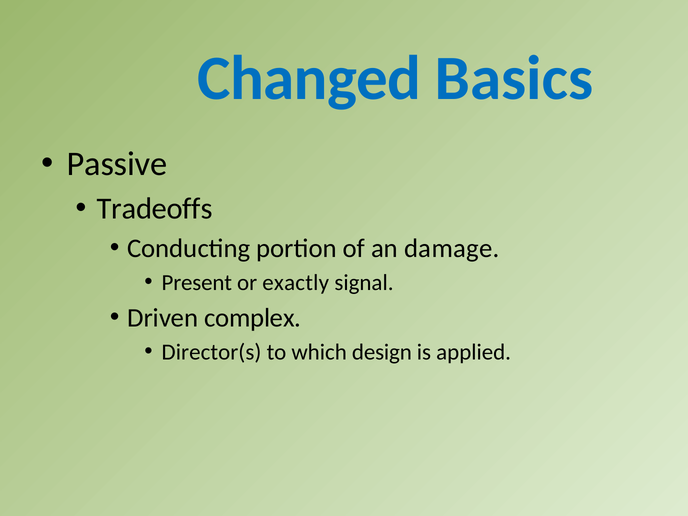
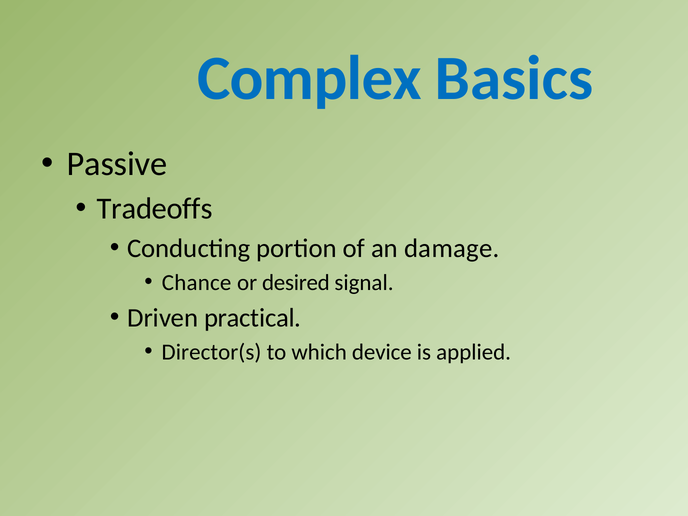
Changed: Changed -> Complex (309, 78)
Present: Present -> Chance (197, 282)
exactly: exactly -> desired (296, 282)
complex: complex -> practical (253, 318)
design: design -> device (382, 352)
